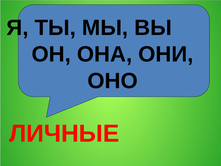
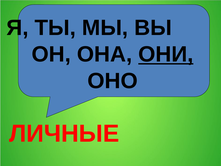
ОНИ underline: none -> present (166, 54)
